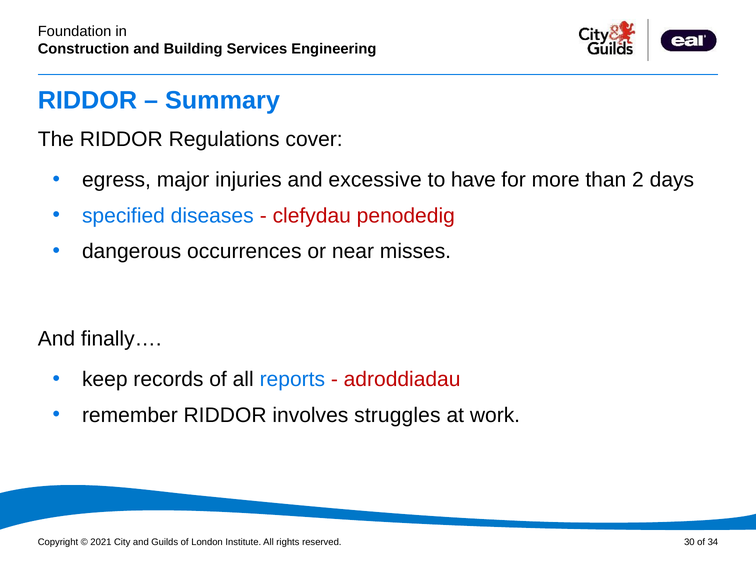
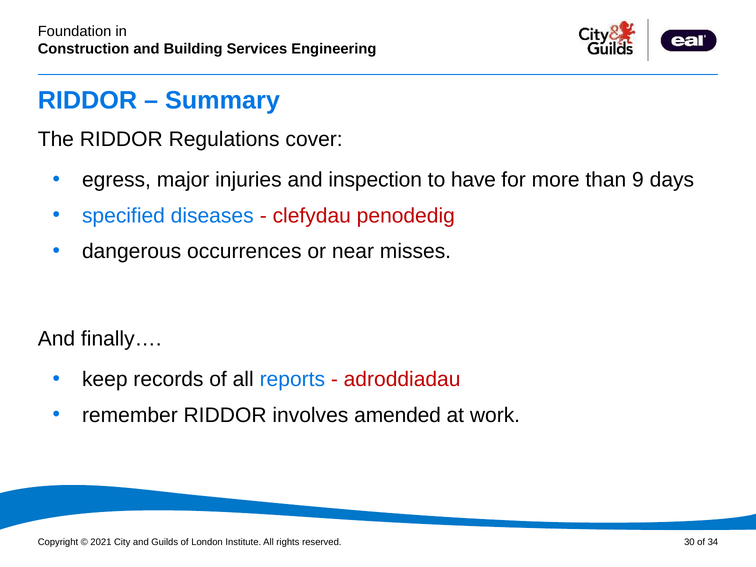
excessive: excessive -> inspection (375, 180)
2: 2 -> 9 (638, 180)
struggles: struggles -> amended (398, 415)
